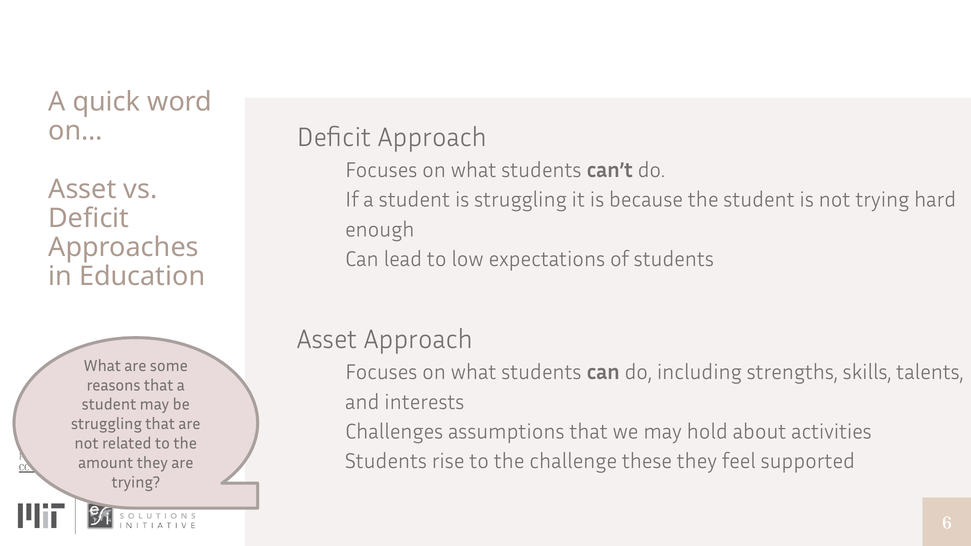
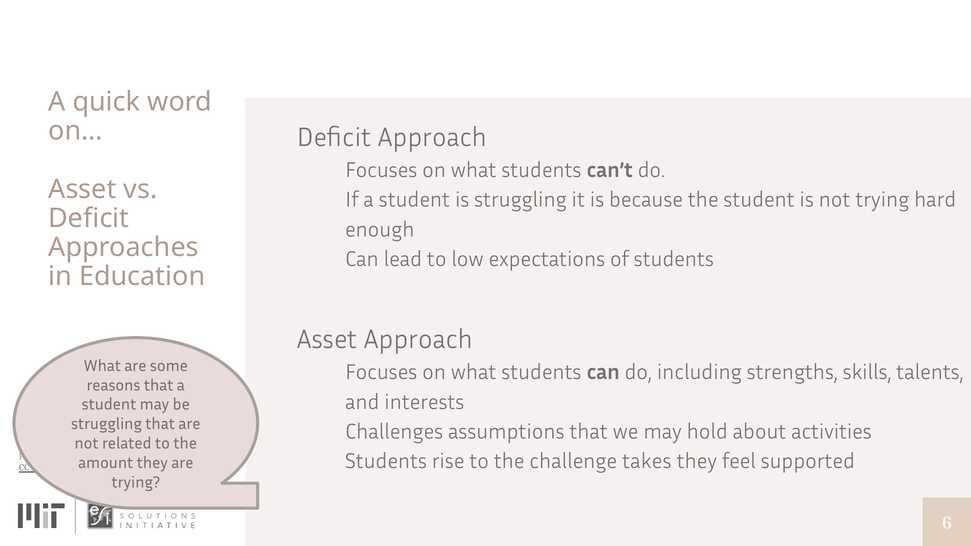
these: these -> takes (647, 462)
